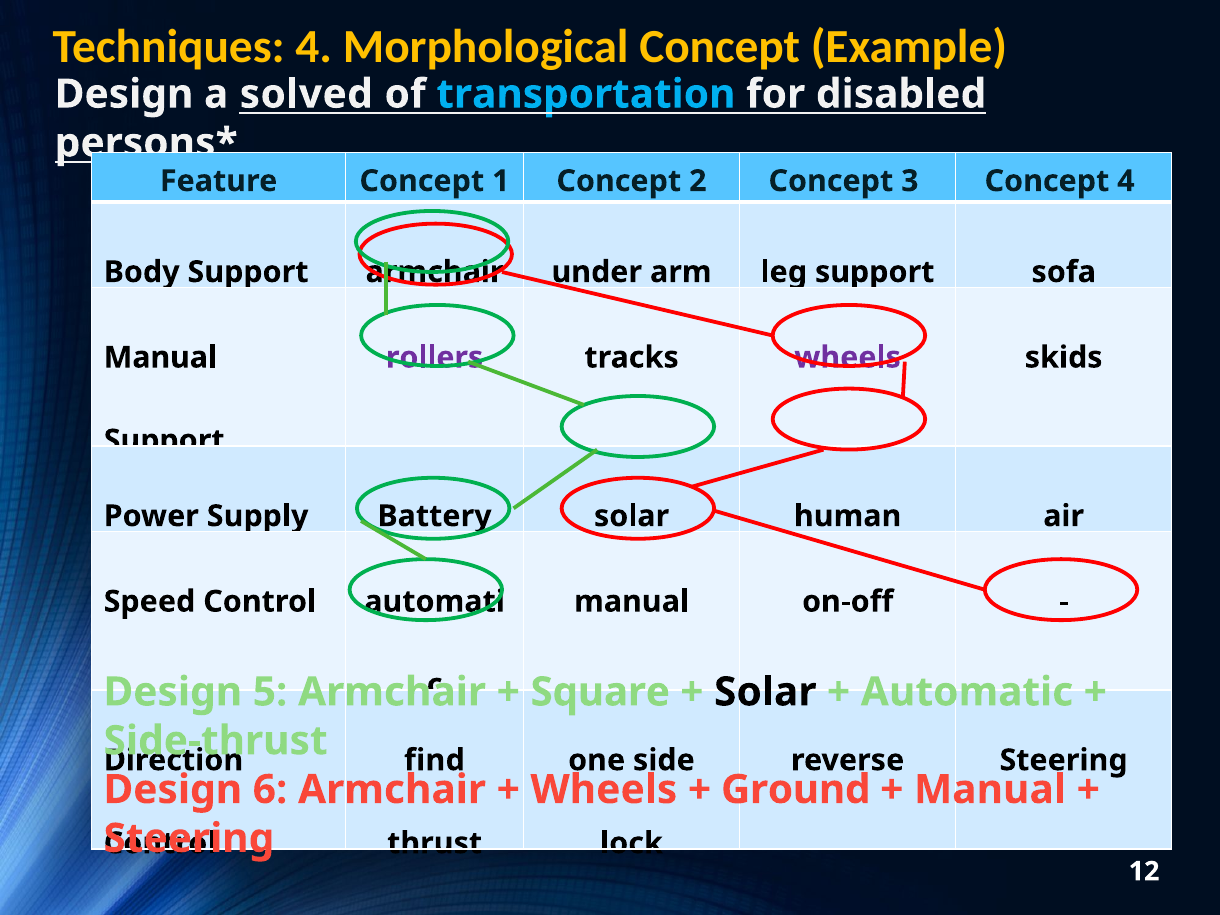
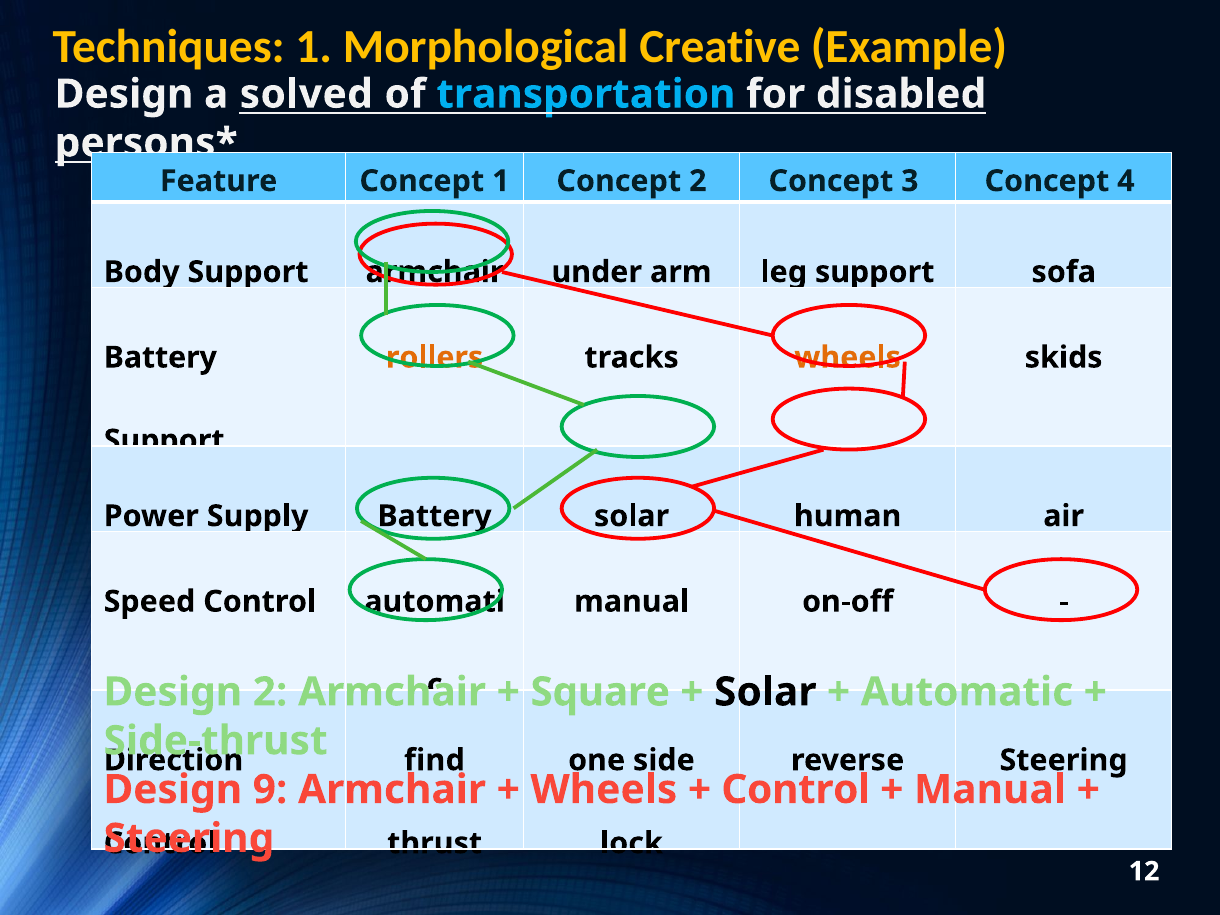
Techniques 4: 4 -> 1 (314, 47)
Morphological Concept: Concept -> Creative (720, 47)
Manual: Manual -> Battery (160, 357)
rollers colour: purple -> orange (435, 357)
wheels colour: purple -> orange (848, 357)
Design 5: 5 -> 2 (270, 692)
6: 6 -> 9 (270, 790)
Ground: Ground -> Control (796, 790)
